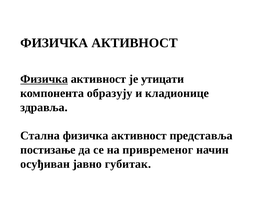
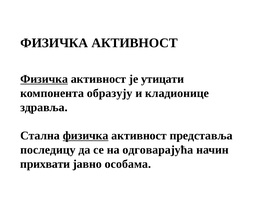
физичка underline: none -> present (86, 135)
постизање: постизање -> последицу (48, 150)
привременог: привременог -> одговарајућа (158, 150)
осуђиван: осуђиван -> прихвати (45, 164)
губитак: губитак -> особама (128, 164)
